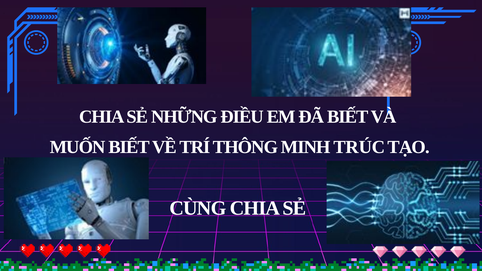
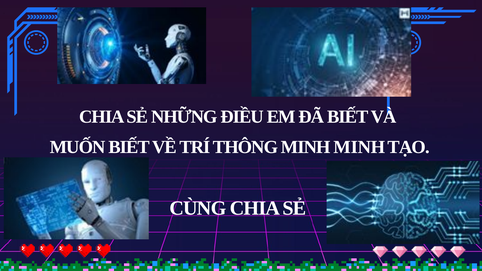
MINH TRÚC: TRÚC -> MINH (359, 147)
